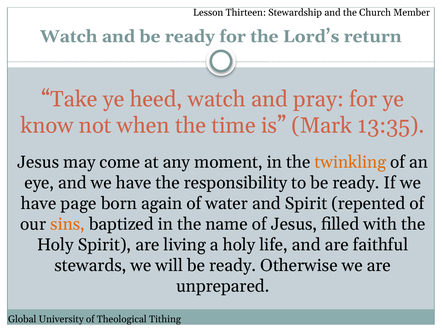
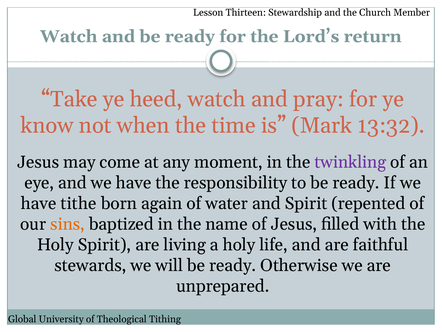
13:35: 13:35 -> 13:32 (391, 125)
twinkling colour: orange -> purple (350, 162)
page: page -> tithe (79, 203)
